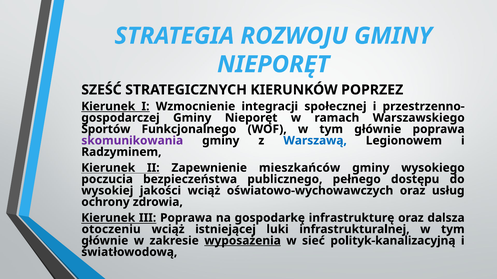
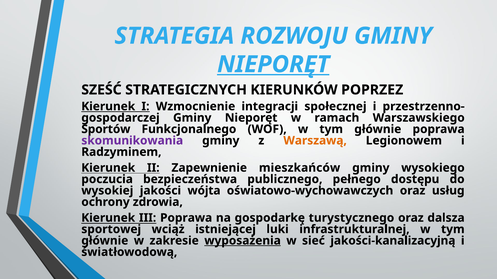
NIEPORĘT underline: none -> present (273, 65)
Warszawą colour: blue -> orange (315, 141)
jakości wciąż: wciąż -> wójta (204, 191)
infrastrukturę: infrastrukturę -> turystycznego (351, 218)
otoczeniu: otoczeniu -> sportowej (111, 230)
polityk-kanalizacyjną: polityk-kanalizacyjną -> jakości-kanalizacyjną (393, 241)
